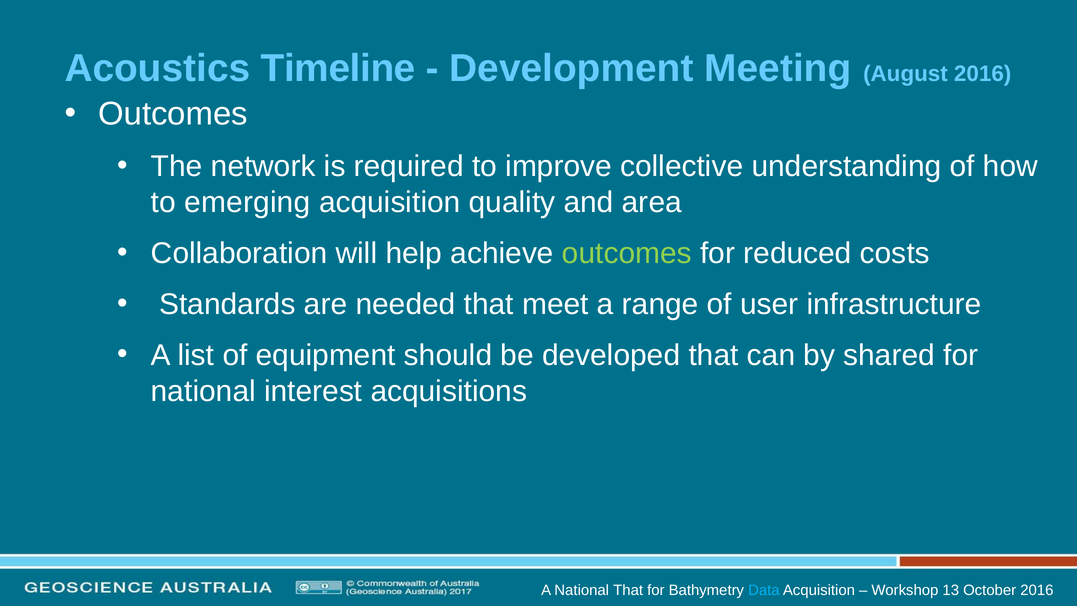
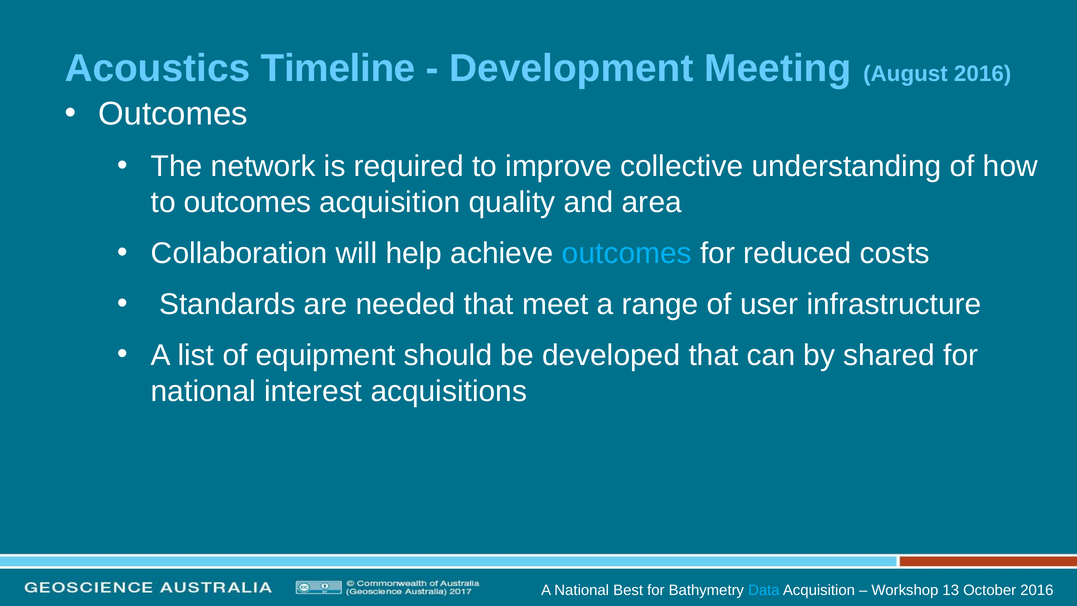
to emerging: emerging -> outcomes (248, 202)
outcomes colour: light green -> light blue (627, 253)
National That: That -> Best (628, 590)
